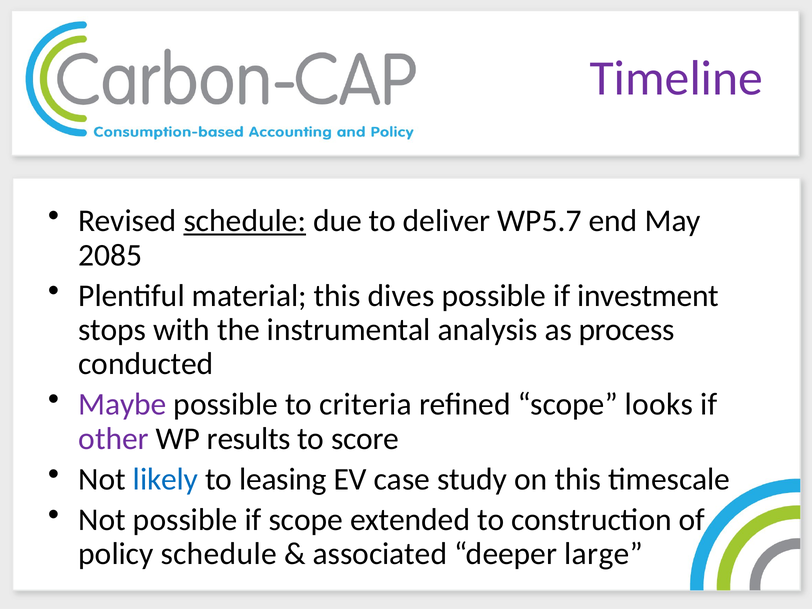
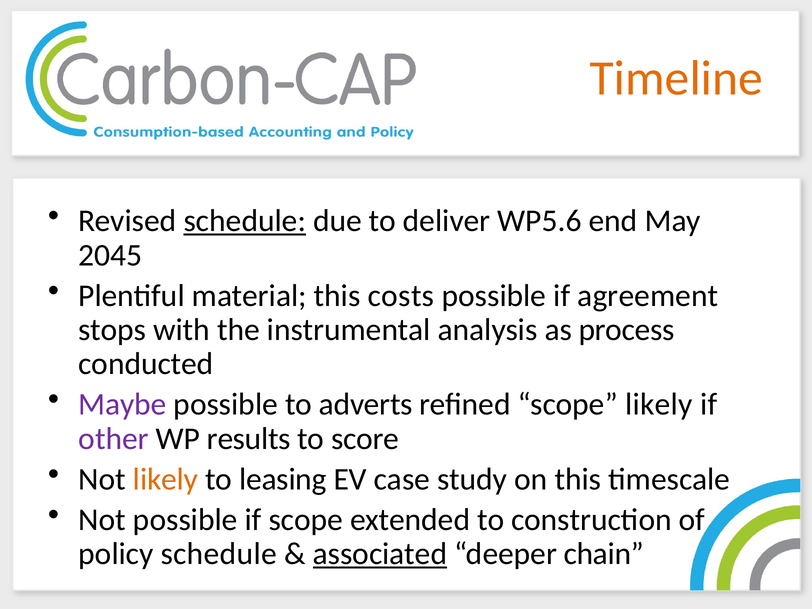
Timeline colour: purple -> orange (676, 79)
WP5.7: WP5.7 -> WP5.6 (539, 221)
2085: 2085 -> 2045 (110, 255)
dives: dives -> costs (401, 296)
investment: investment -> agreement (648, 296)
criteria: criteria -> adverts (366, 405)
scope looks: looks -> likely (659, 405)
likely colour: blue -> orange (166, 479)
associated underline: none -> present (380, 554)
large: large -> chain (604, 554)
